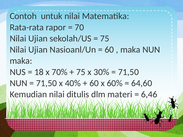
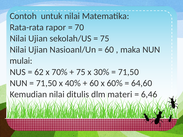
maka: maka -> mulai (21, 61)
18: 18 -> 62 (39, 72)
